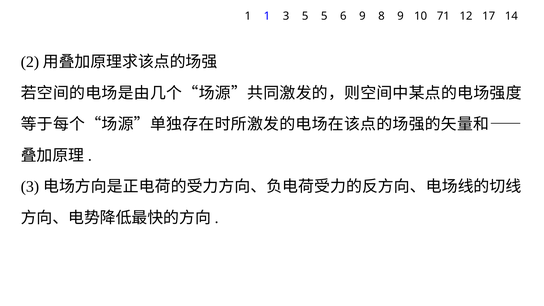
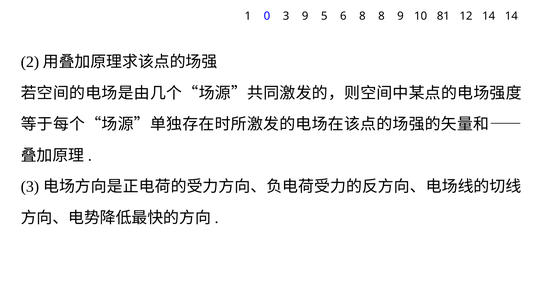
1 1: 1 -> 0 (267, 16)
3 5: 5 -> 9 (305, 16)
6 9: 9 -> 8 (362, 16)
71: 71 -> 81 (443, 16)
12 17: 17 -> 14 (489, 16)
